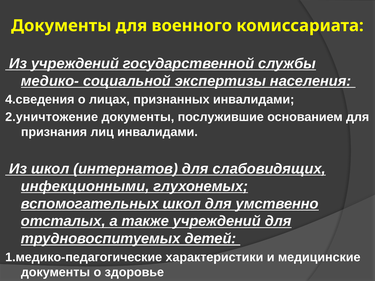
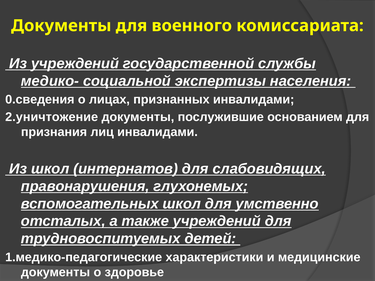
4.сведения: 4.сведения -> 0.сведения (40, 100)
инфекционными: инфекционными -> правонарушения (85, 186)
